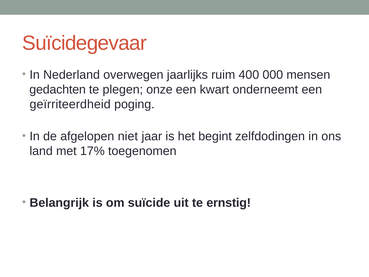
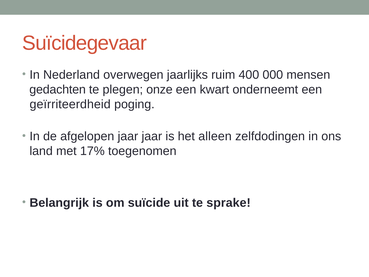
afgelopen niet: niet -> jaar (128, 136)
begint: begint -> alleen (215, 136)
ernstig: ernstig -> sprake (229, 203)
